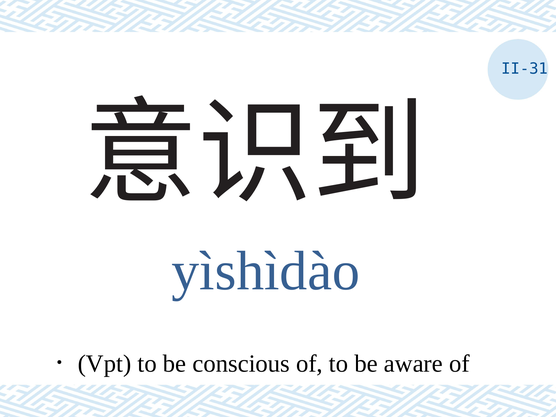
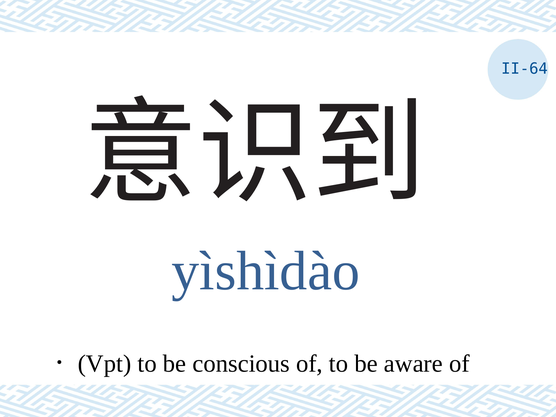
II-31: II-31 -> II-64 (525, 69)
